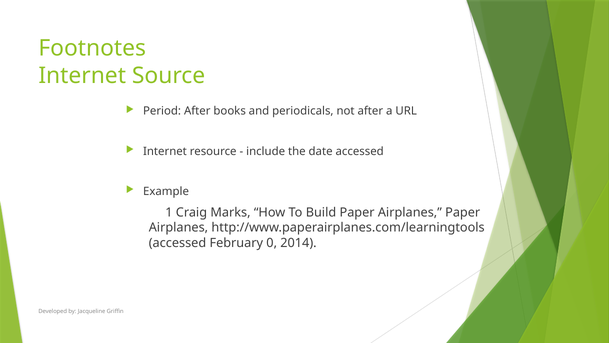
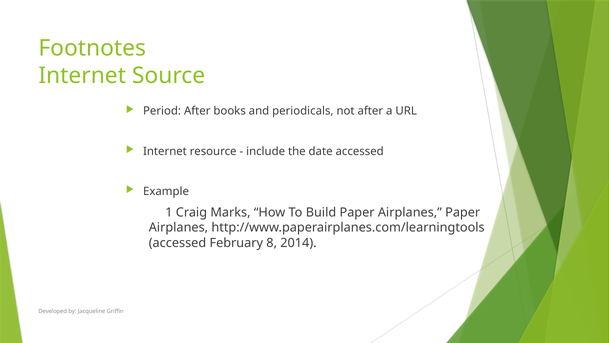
0: 0 -> 8 (272, 243)
